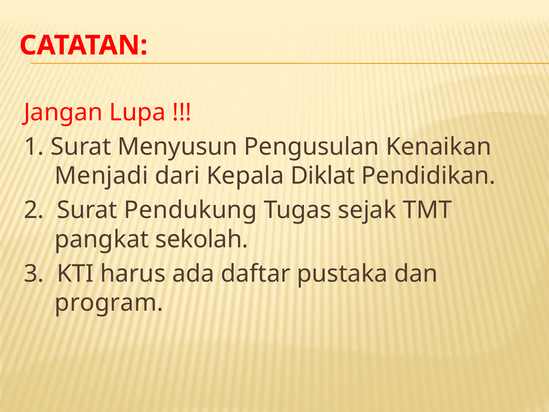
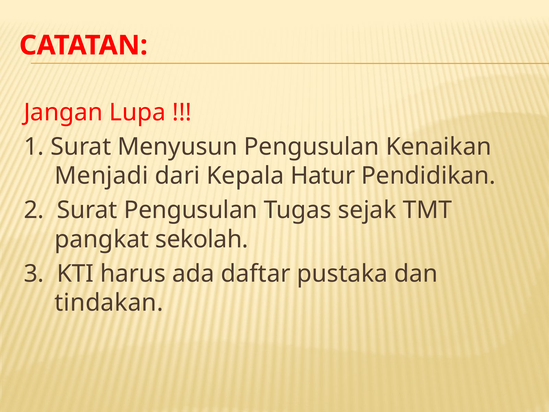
Diklat: Diklat -> Hatur (323, 176)
Surat Pendukung: Pendukung -> Pengusulan (191, 210)
program: program -> tindakan (109, 303)
